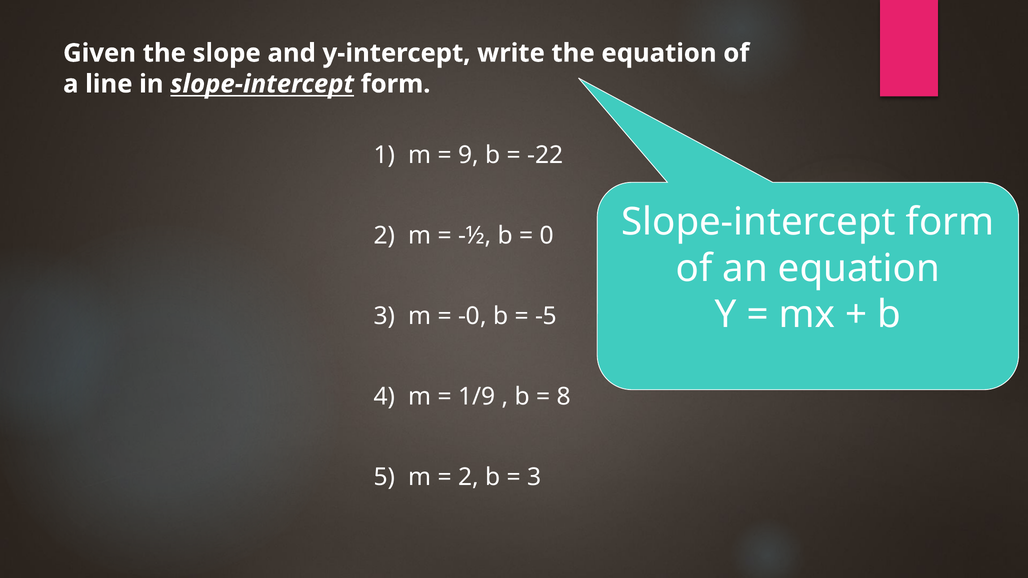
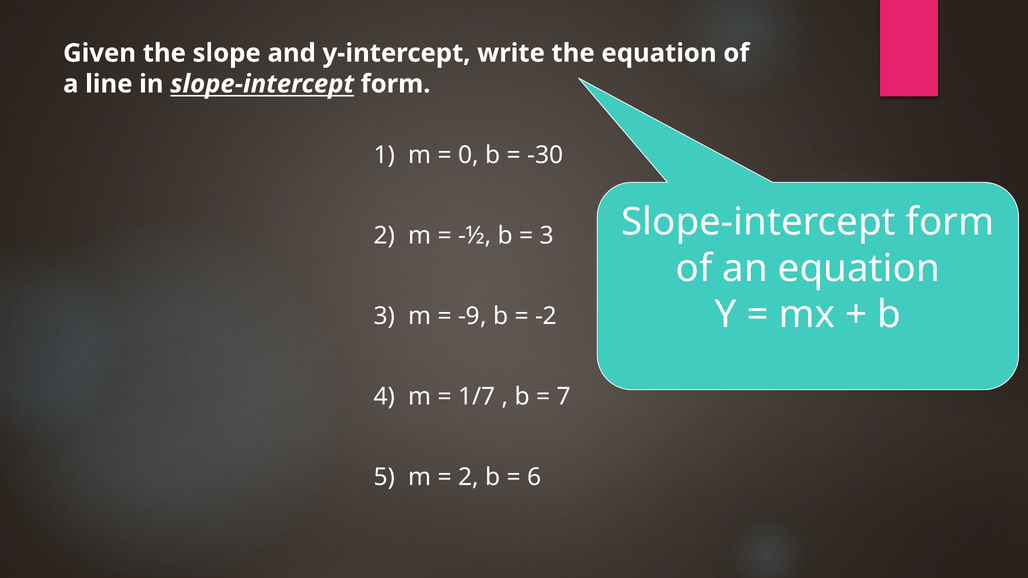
9: 9 -> 0 (468, 155)
-22: -22 -> -30 (545, 155)
0: 0 -> 3 (547, 236)
-0: -0 -> -9 (472, 316)
-5: -5 -> -2 (546, 316)
1/9: 1/9 -> 1/7 (477, 397)
8: 8 -> 7 (564, 397)
3: 3 -> 6 (534, 477)
